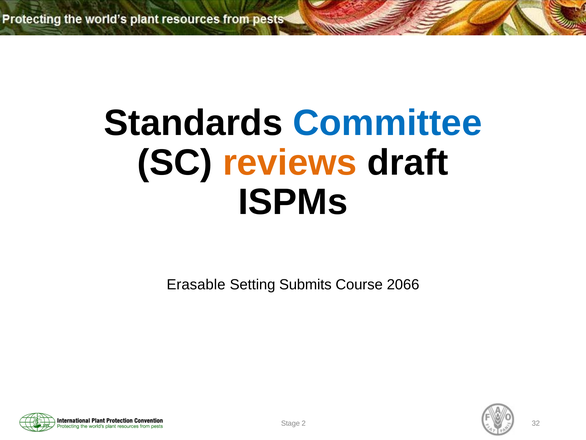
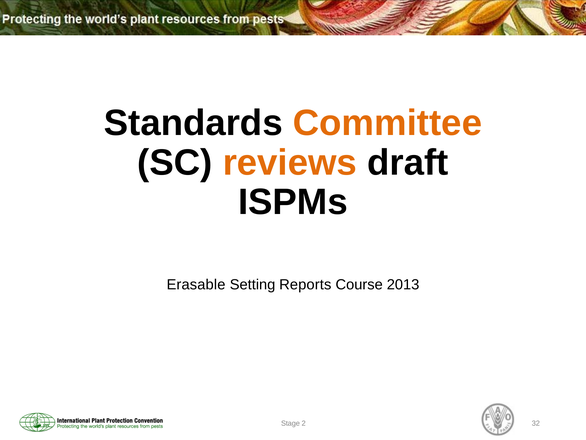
Committee colour: blue -> orange (387, 123)
Submits: Submits -> Reports (305, 284)
2066: 2066 -> 2013 (403, 284)
